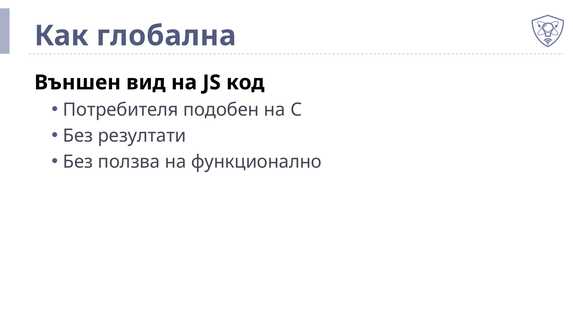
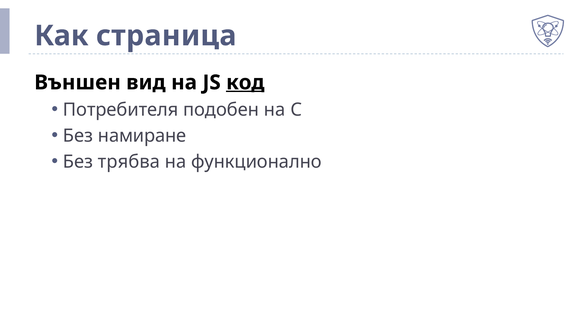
глобална: глобална -> страница (166, 36)
код underline: none -> present (245, 82)
резултати: резултати -> намиране (142, 135)
ползва: ползва -> трябва (129, 161)
